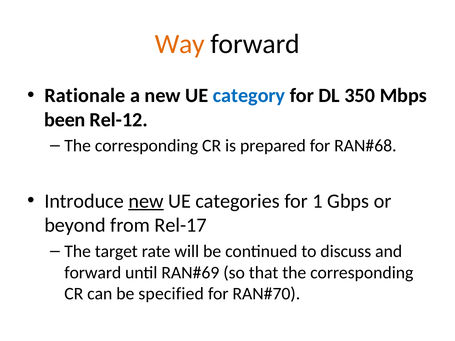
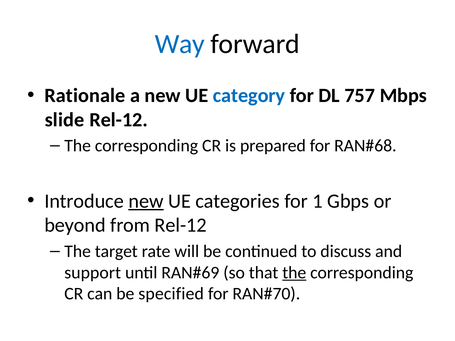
Way colour: orange -> blue (180, 44)
350: 350 -> 757 (360, 95)
been: been -> slide (65, 120)
from Rel-17: Rel-17 -> Rel-12 (181, 225)
forward: forward -> support (93, 273)
the underline: none -> present (294, 273)
